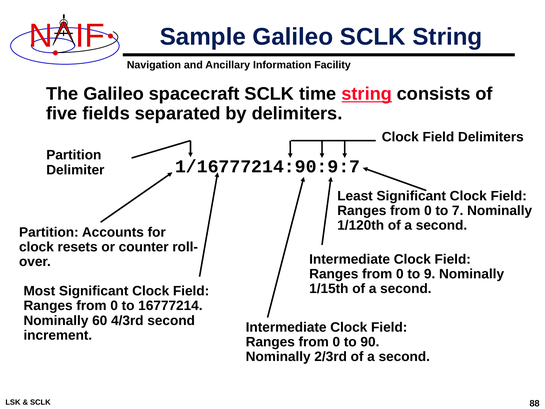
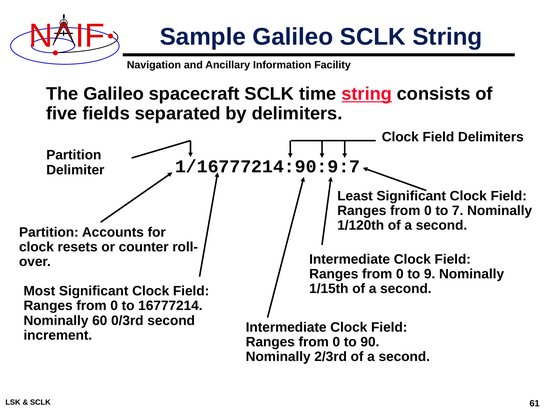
4/3rd: 4/3rd -> 0/3rd (127, 320)
88: 88 -> 61 (535, 403)
